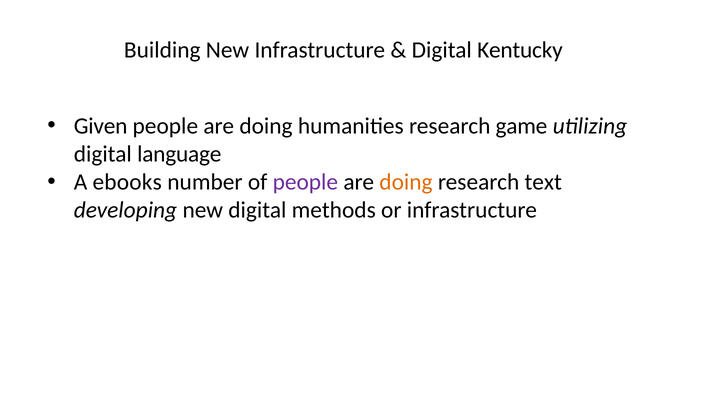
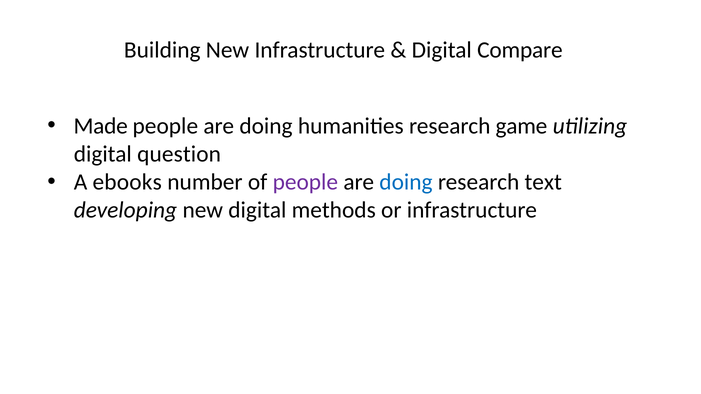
Kentucky: Kentucky -> Compare (520, 50)
Given: Given -> Made (101, 126)
language: language -> question (179, 154)
doing colour: orange -> blue (406, 182)
